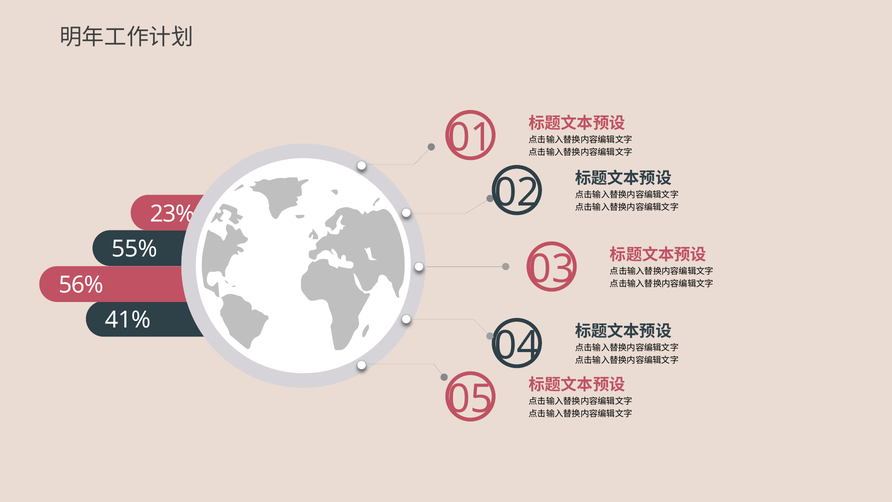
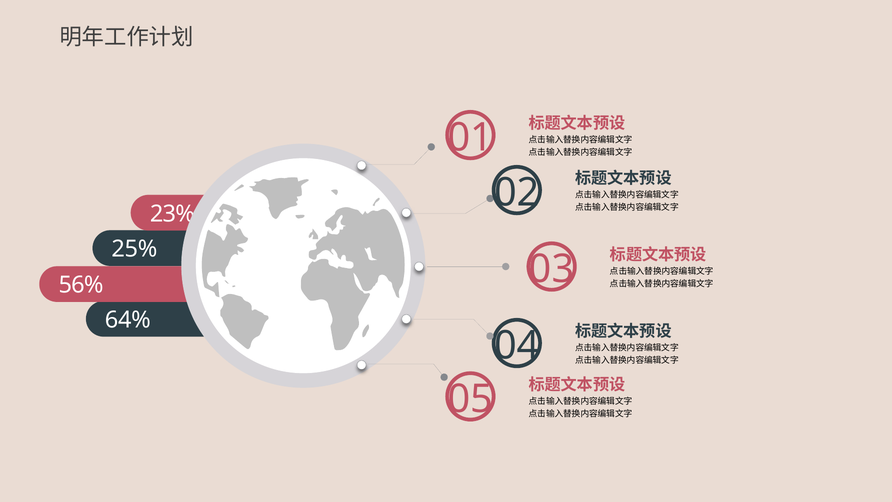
55%: 55% -> 25% (134, 249)
41%: 41% -> 64% (128, 320)
